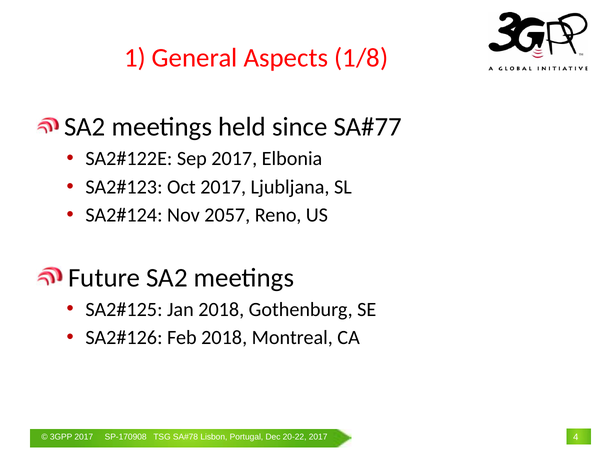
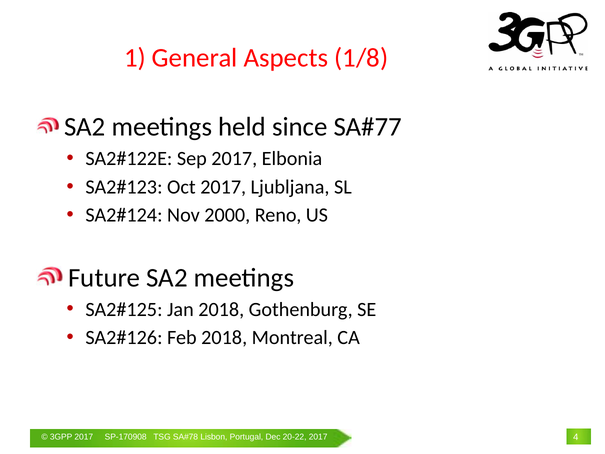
2057: 2057 -> 2000 (227, 215)
